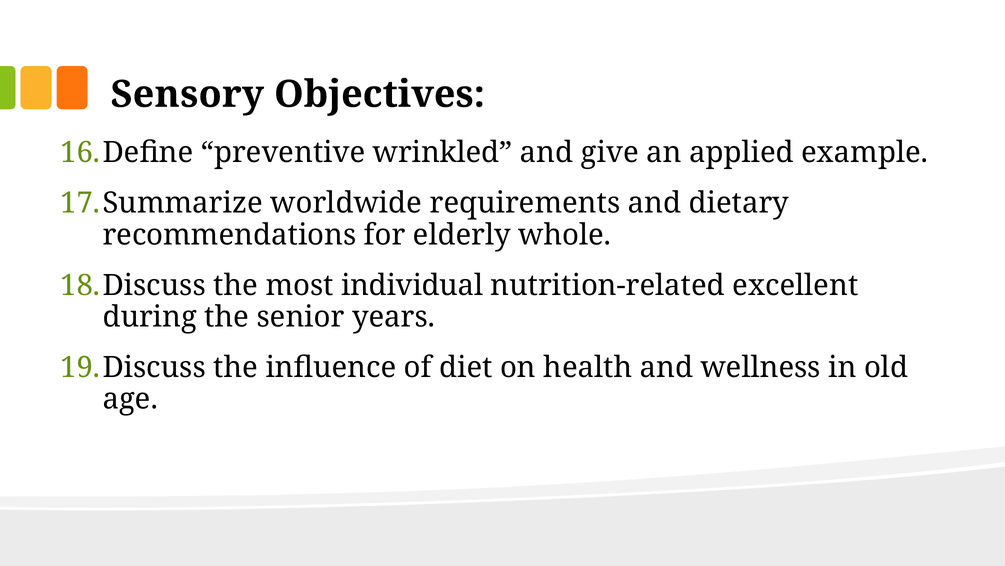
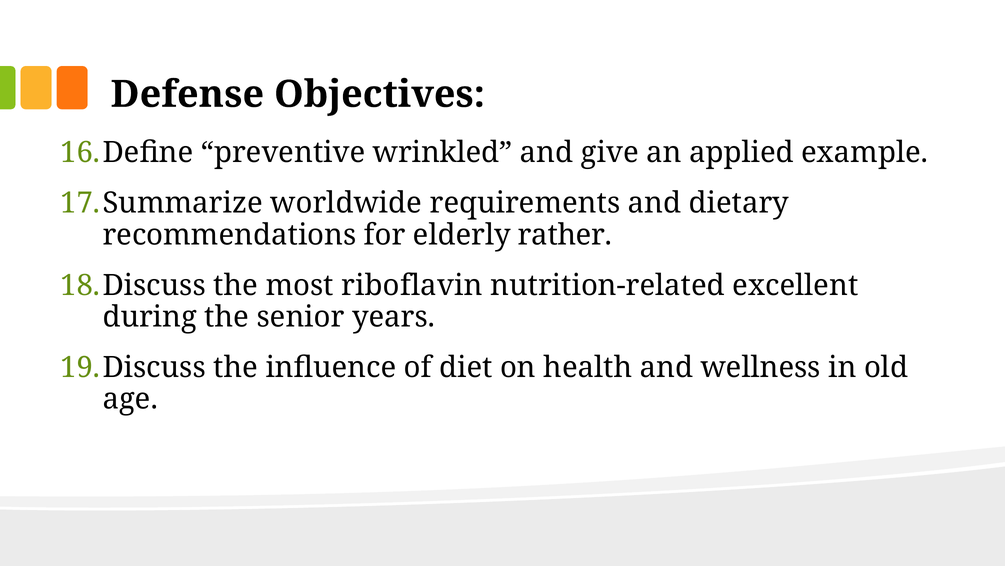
Sensory: Sensory -> Defense (187, 94)
whole: whole -> rather (565, 235)
individual: individual -> riboflavin (412, 285)
